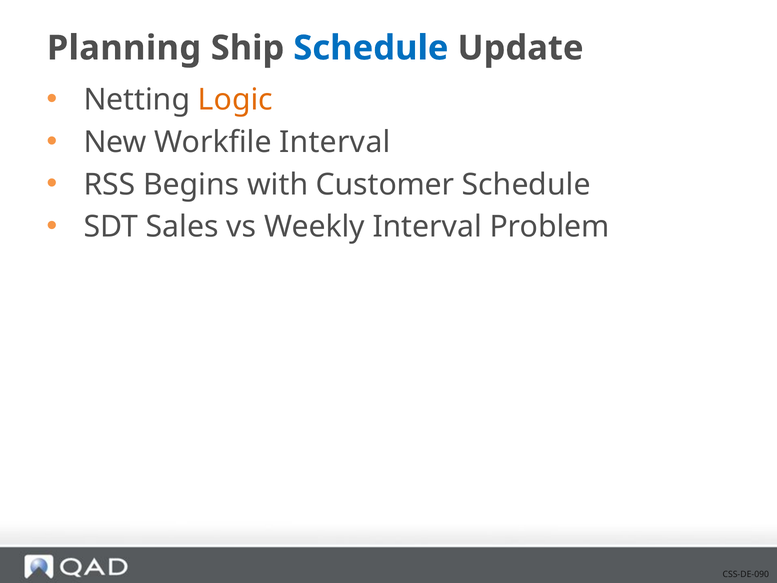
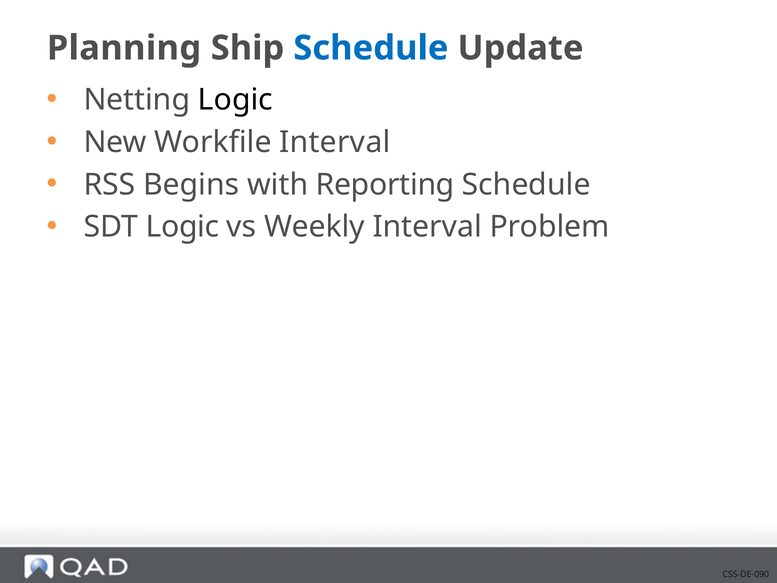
Logic colour: orange -> black (235, 100)
Customer: Customer -> Reporting (385, 185)
SDT Sales: Sales -> Logic (182, 227)
